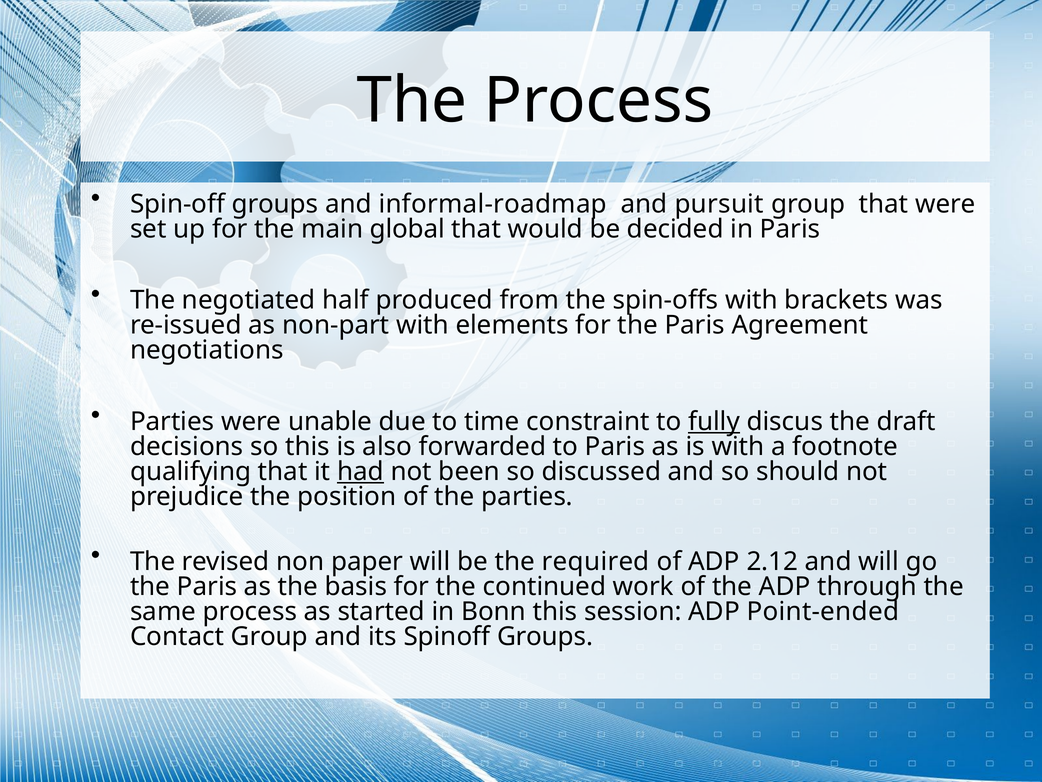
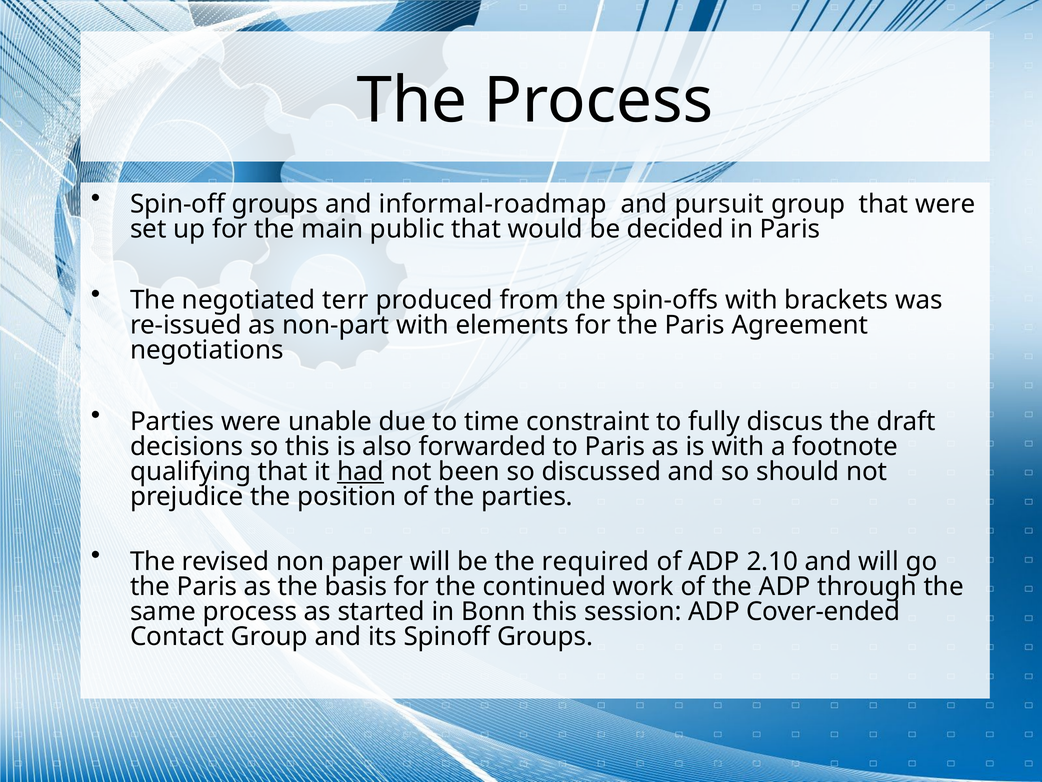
global: global -> public (407, 229)
half: half -> terr (345, 300)
fully underline: present -> none (714, 421)
2.12: 2.12 -> 2.10 (772, 561)
Point-ended: Point-ended -> Cover-ended (823, 611)
